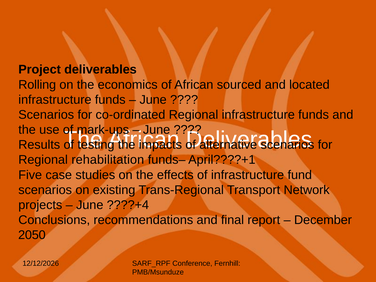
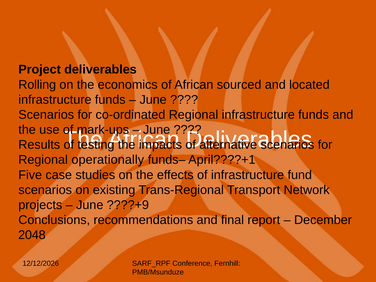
rehabilitation: rehabilitation -> operationally (108, 160)
????+4: ????+4 -> ????+9 (128, 205)
2050: 2050 -> 2048 (32, 235)
